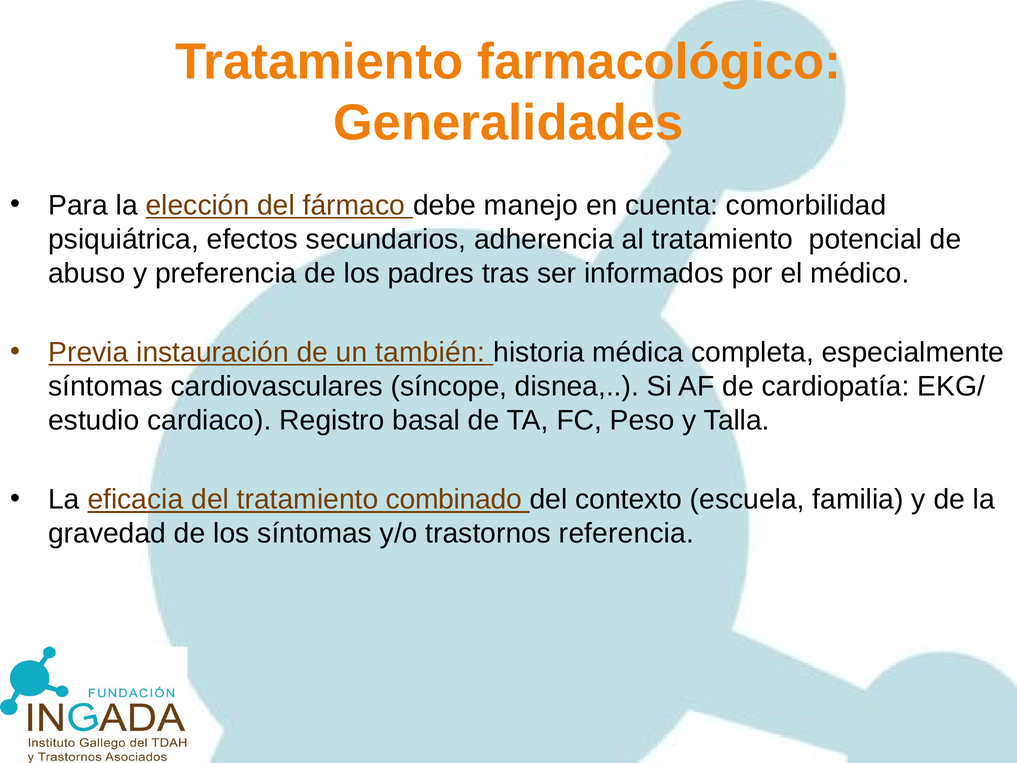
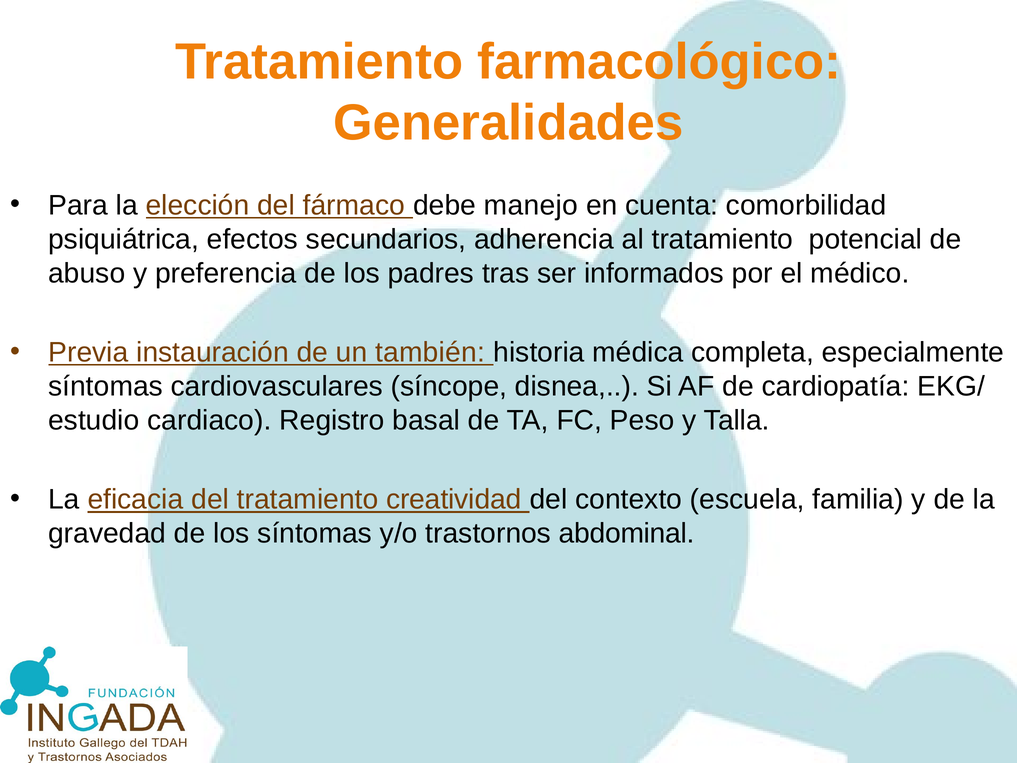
combinado: combinado -> creatividad (454, 499)
referencia: referencia -> abdominal (627, 533)
